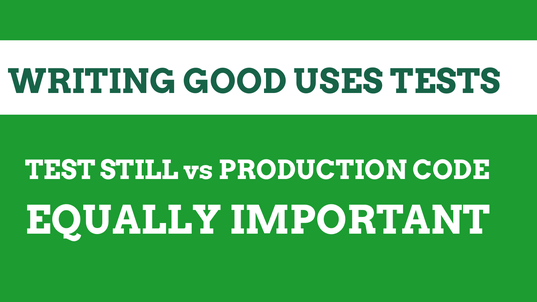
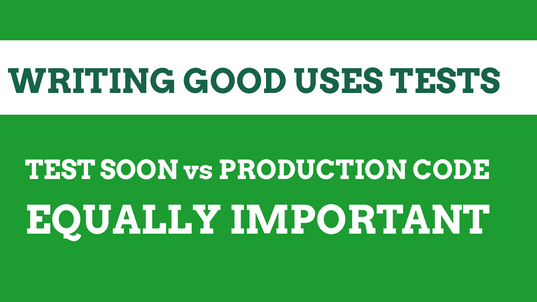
STILL: STILL -> SOON (139, 171)
